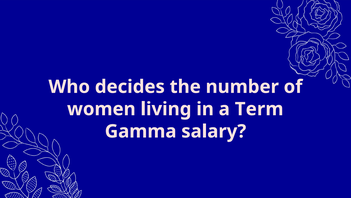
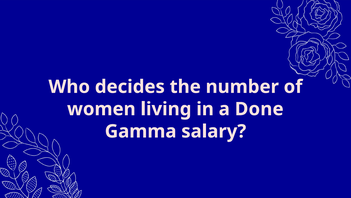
Term: Term -> Done (259, 109)
